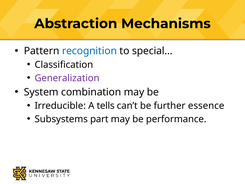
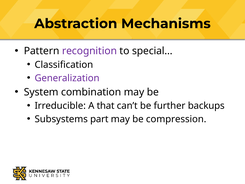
recognition colour: blue -> purple (89, 51)
tells: tells -> that (106, 106)
essence: essence -> backups (206, 106)
performance: performance -> compression (176, 119)
